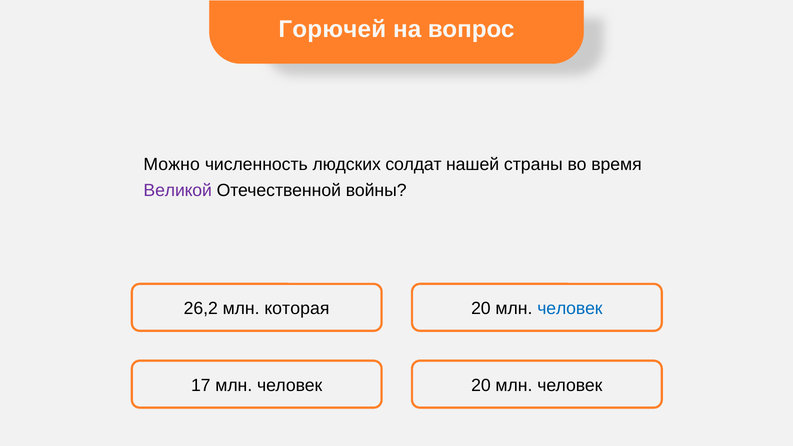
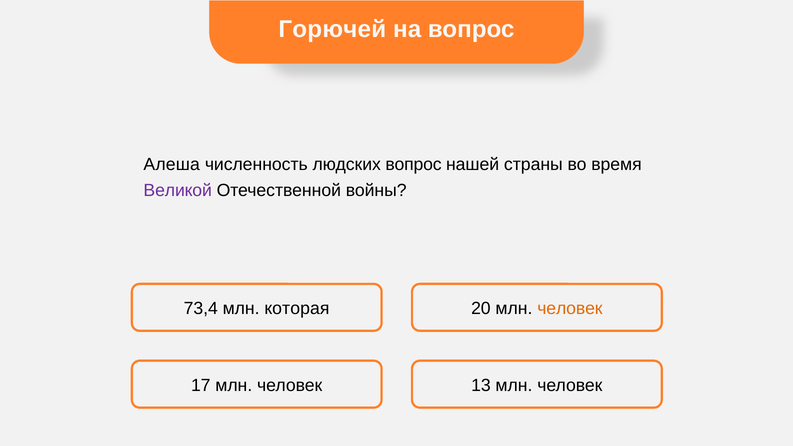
Можно: Можно -> Алеша (172, 164)
людских солдат: солдат -> вопрос (414, 164)
26,2: 26,2 -> 73,4 (201, 309)
человек colour: blue -> orange (570, 309)
человек 20: 20 -> 13 (481, 385)
